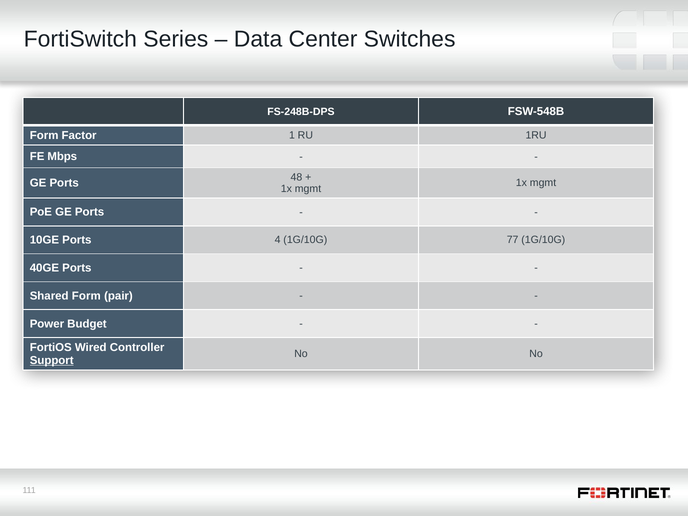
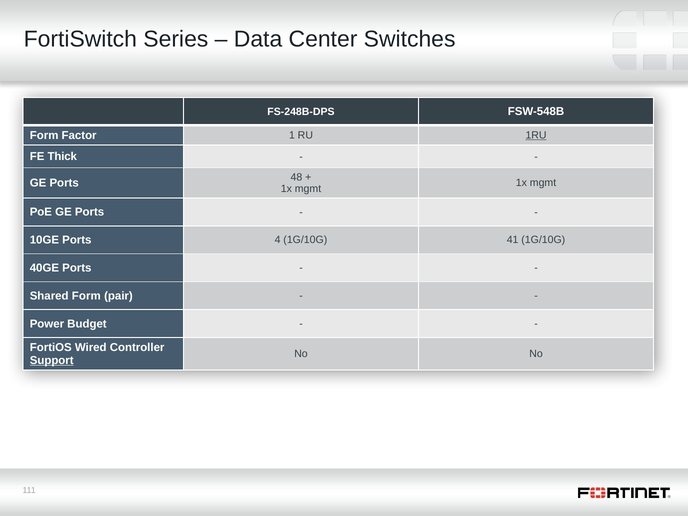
1RU underline: none -> present (536, 135)
Mbps: Mbps -> Thick (62, 157)
77: 77 -> 41 (513, 240)
